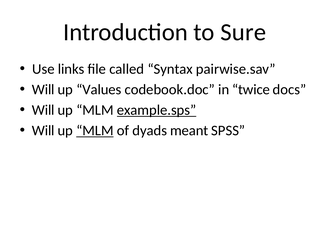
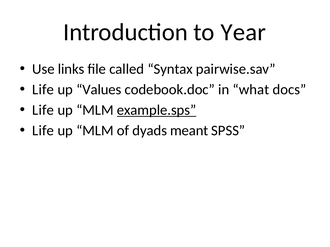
Sure: Sure -> Year (243, 32)
Will: Will -> Life (43, 90)
twice: twice -> what (251, 90)
Will: Will -> Life (43, 110)
Will: Will -> Life (43, 131)
MLM underline: present -> none (95, 131)
